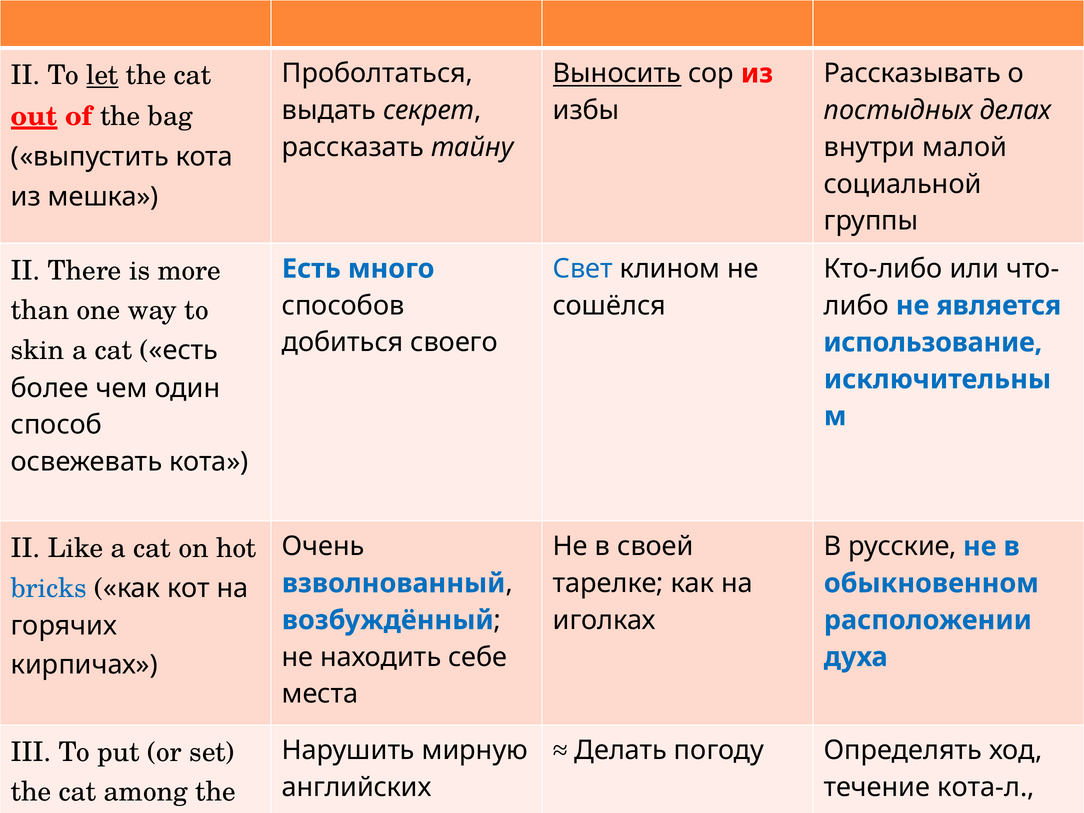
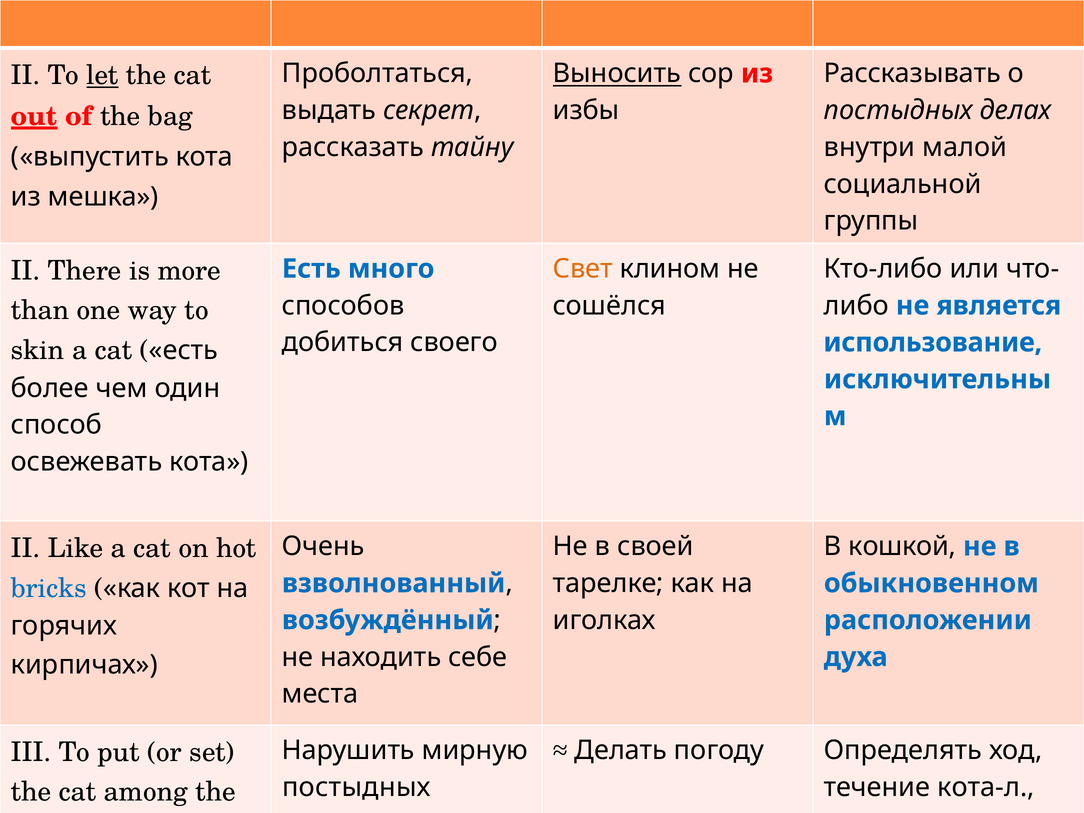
Свет colour: blue -> orange (583, 269)
русские: русские -> кошкой (902, 546)
английских: английских -> постыдных (356, 787)
